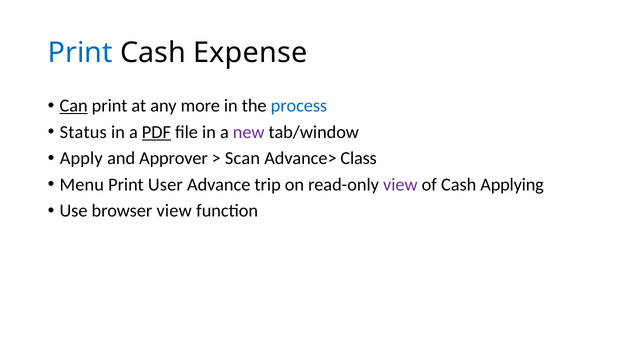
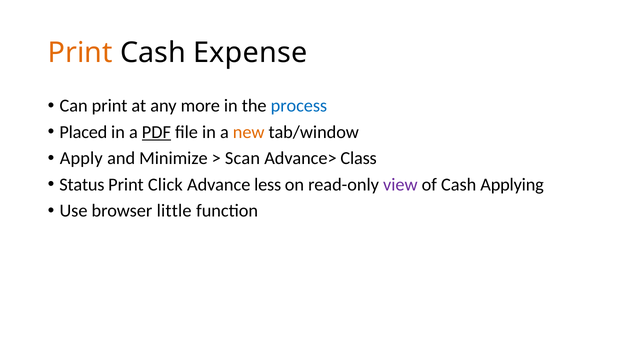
Print colour: blue -> orange (80, 53)
Can underline: present -> none (74, 106)
Status: Status -> Placed (83, 132)
new colour: purple -> orange (249, 132)
Approver: Approver -> Minimize (173, 159)
Menu: Menu -> Status (82, 185)
User: User -> Click (165, 185)
trip: trip -> less (268, 185)
browser view: view -> little (174, 211)
